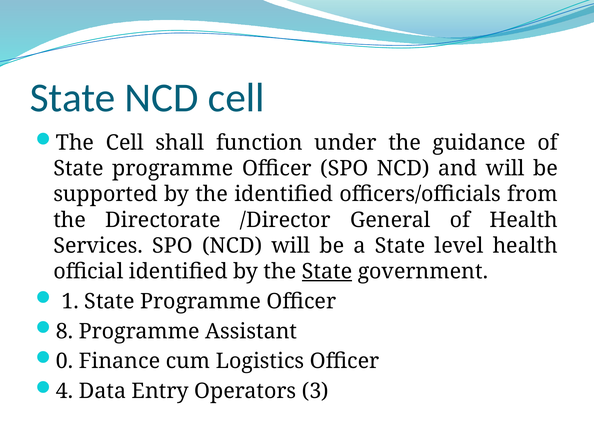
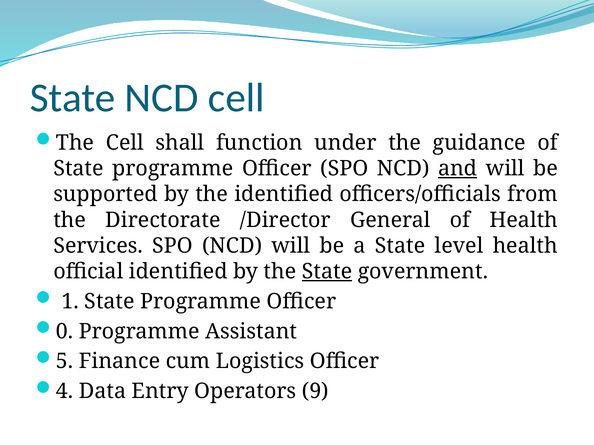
and underline: none -> present (458, 169)
8: 8 -> 0 (65, 332)
0: 0 -> 5 (65, 362)
3: 3 -> 9 (315, 392)
